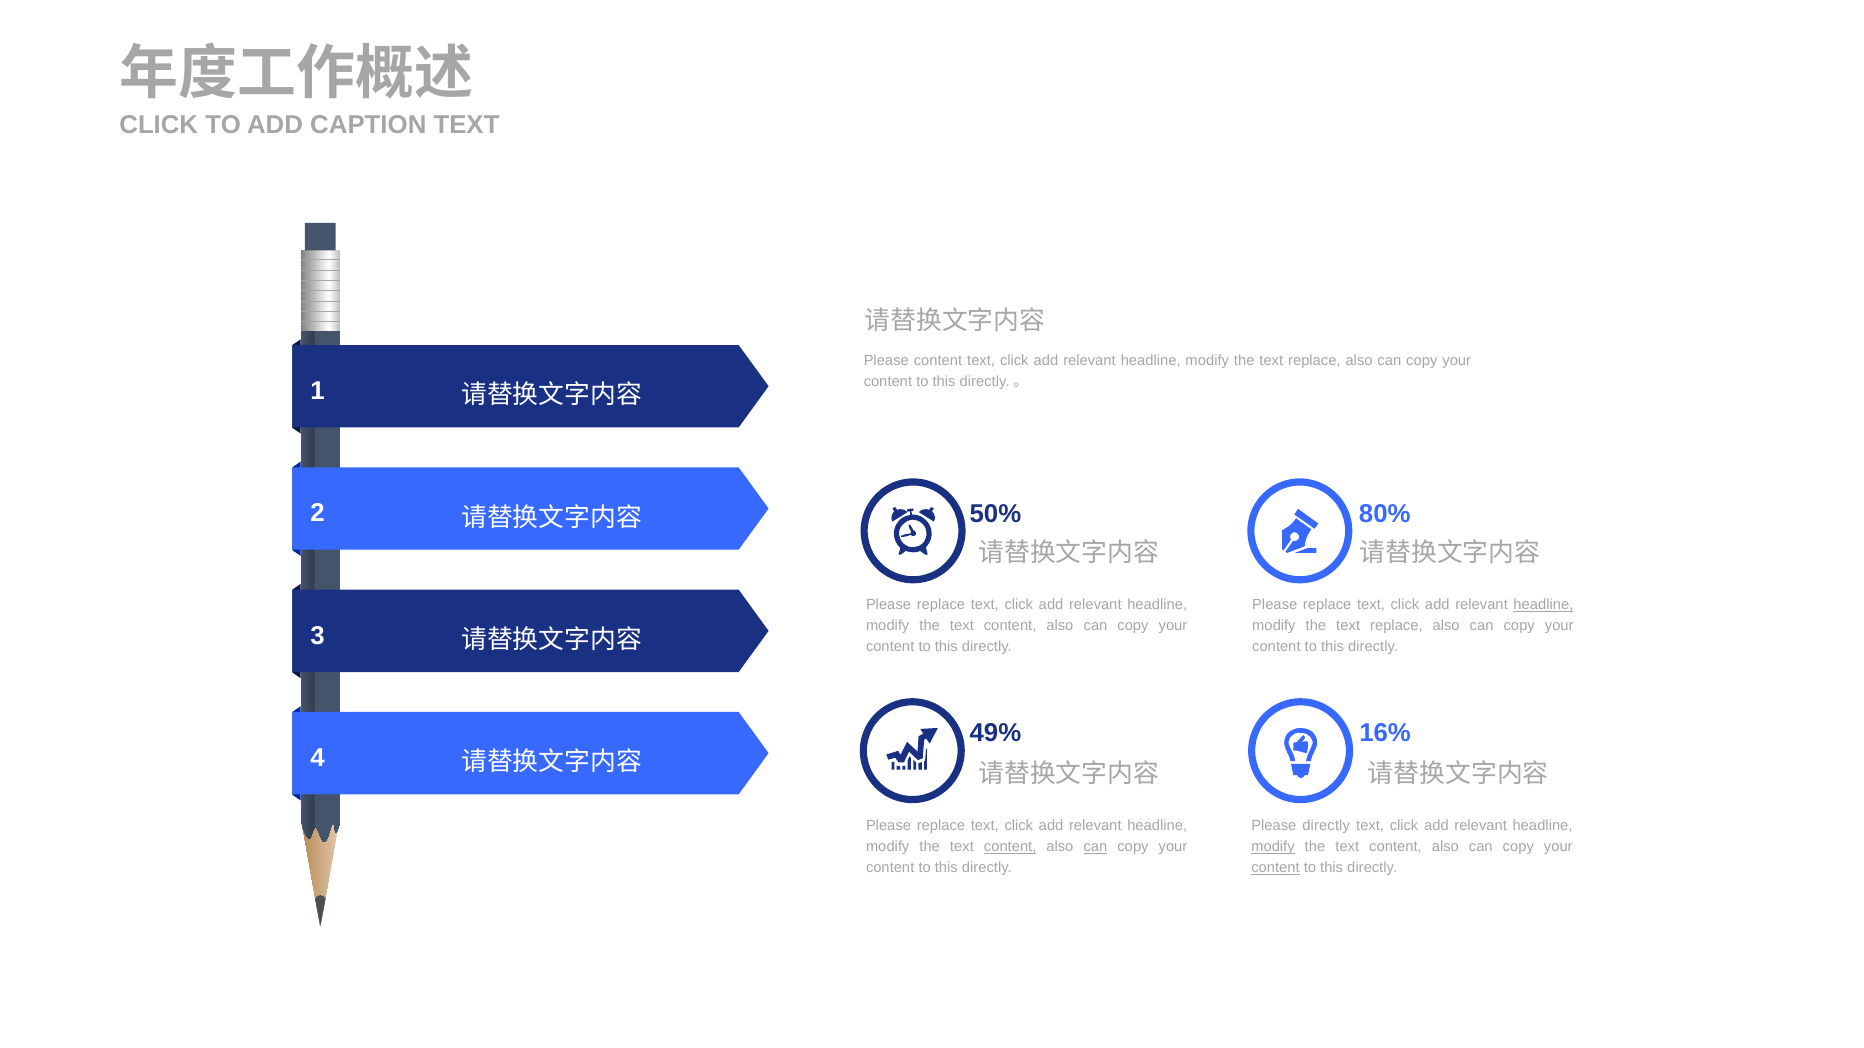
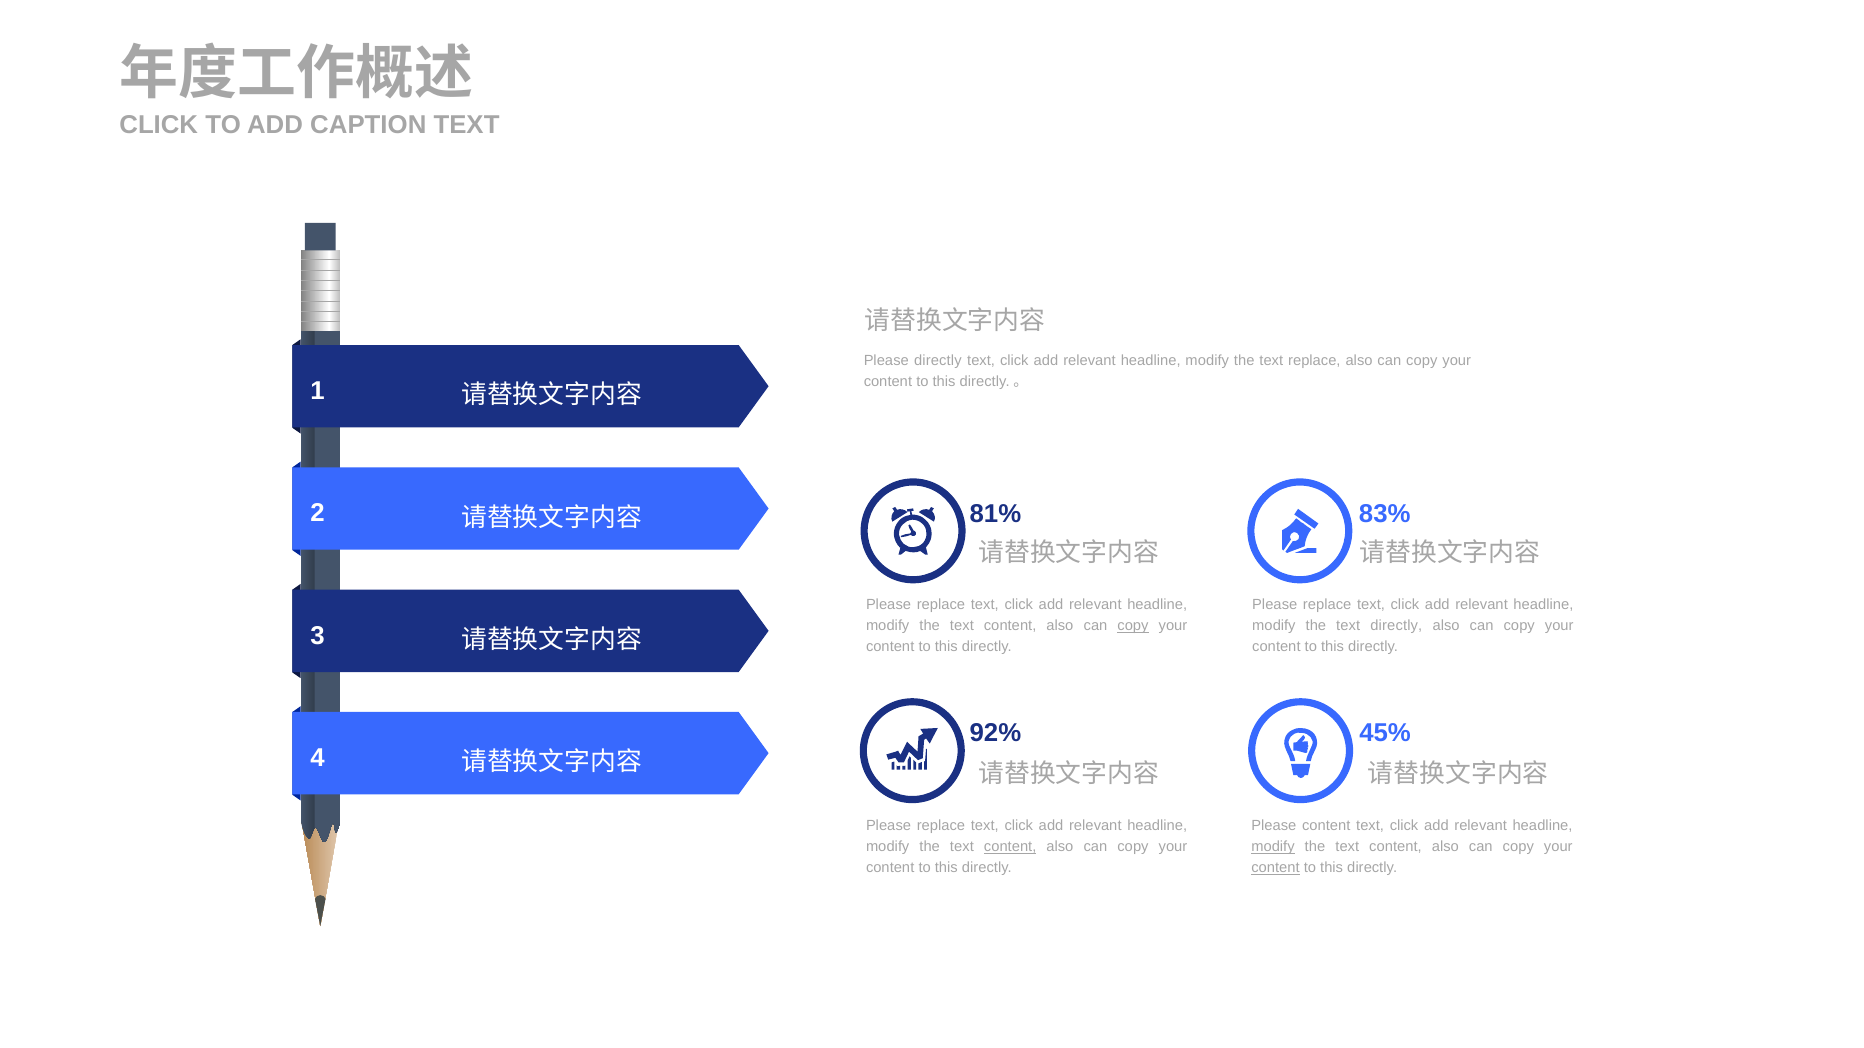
Please content: content -> directly (938, 361)
50%: 50% -> 81% (995, 514)
80%: 80% -> 83% (1385, 514)
headline underline: present -> none (1543, 605)
copy underline: none -> present (1133, 626)
replace: replace -> directly (1396, 626)
49%: 49% -> 92% (995, 733)
16%: 16% -> 45% (1385, 733)
Please directly: directly -> content (1326, 826)
can underline: present -> none (1095, 847)
